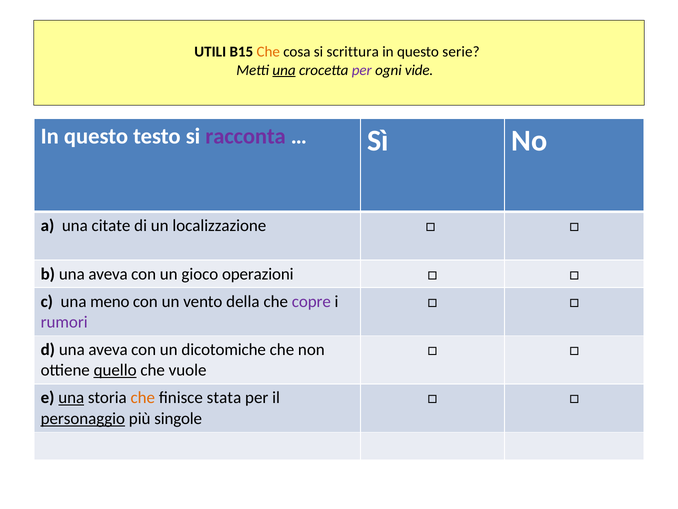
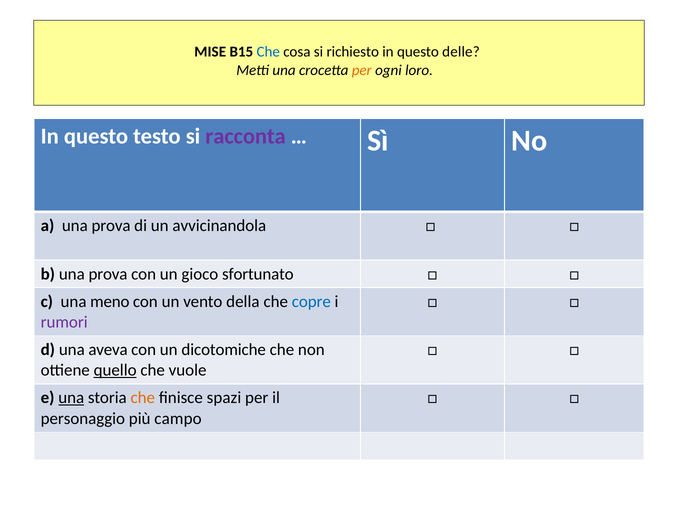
UTILI: UTILI -> MISE (210, 52)
Che colour: orange -> blue (268, 52)
scrittura: scrittura -> richiesto (353, 52)
serie: serie -> delle (461, 52)
una underline: present -> none (284, 70)
per colour: purple -> orange (362, 70)
vide: vide -> loro (419, 70)
a una citate: citate -> prova (111, 225)
localizzazione: localizzazione -> avvicinandola (219, 225)
b una aveva: aveva -> prova (108, 274)
operazioni: operazioni -> sfortunato (258, 274)
copre colour: purple -> blue (311, 301)
stata: stata -> spazi (224, 397)
personaggio underline: present -> none (83, 418)
singole: singole -> campo (178, 418)
